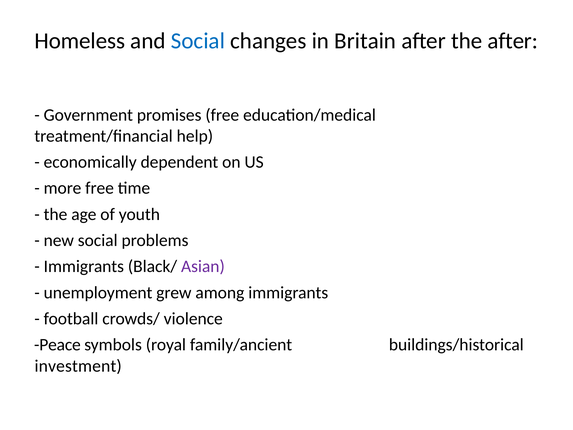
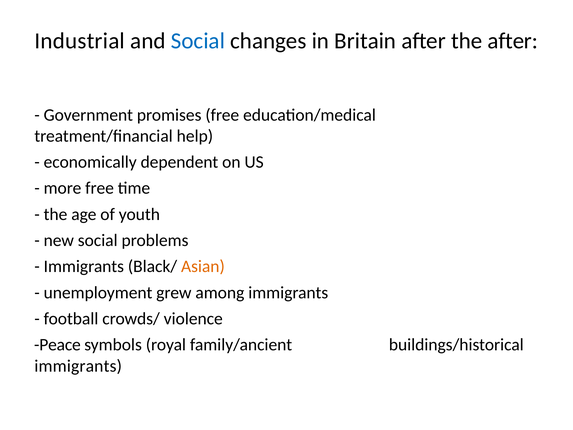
Homeless: Homeless -> Industrial (80, 41)
Asian colour: purple -> orange (203, 266)
investment: investment -> immigrants (78, 366)
